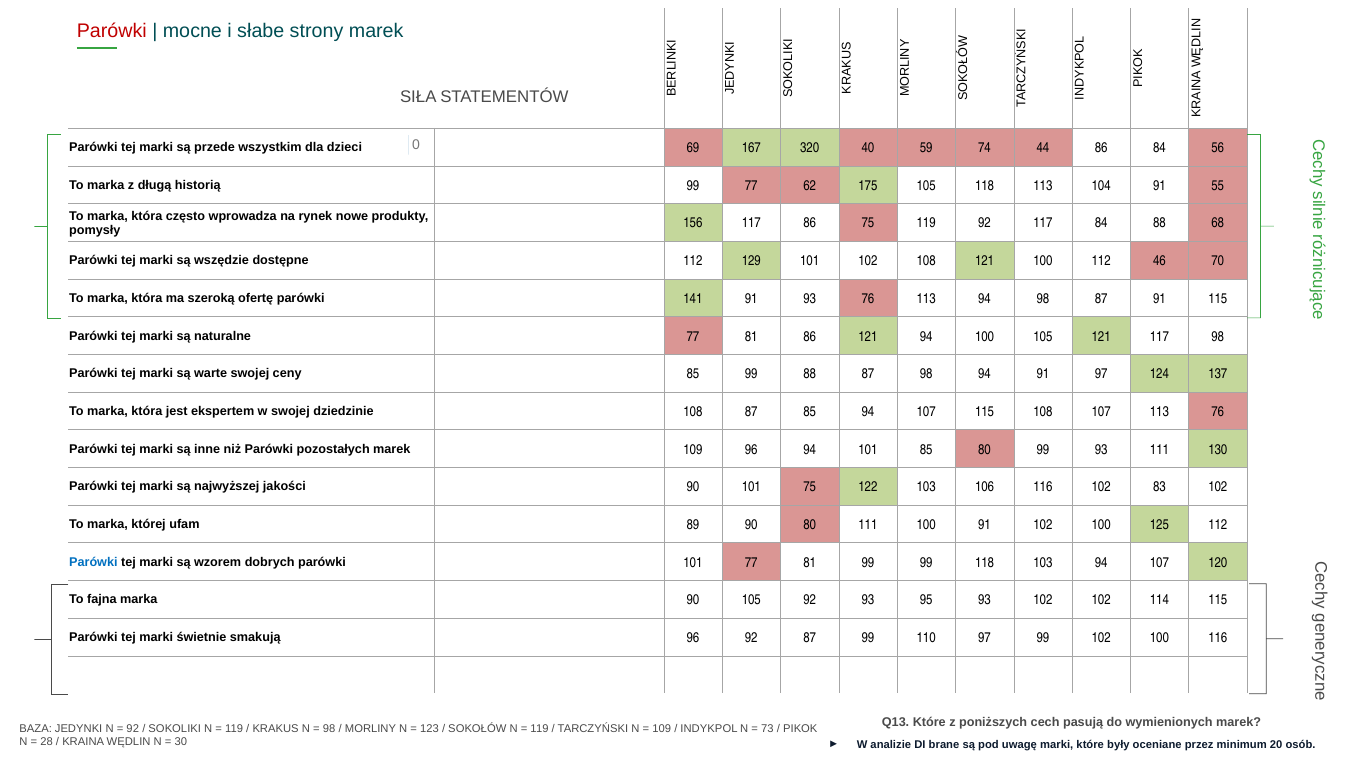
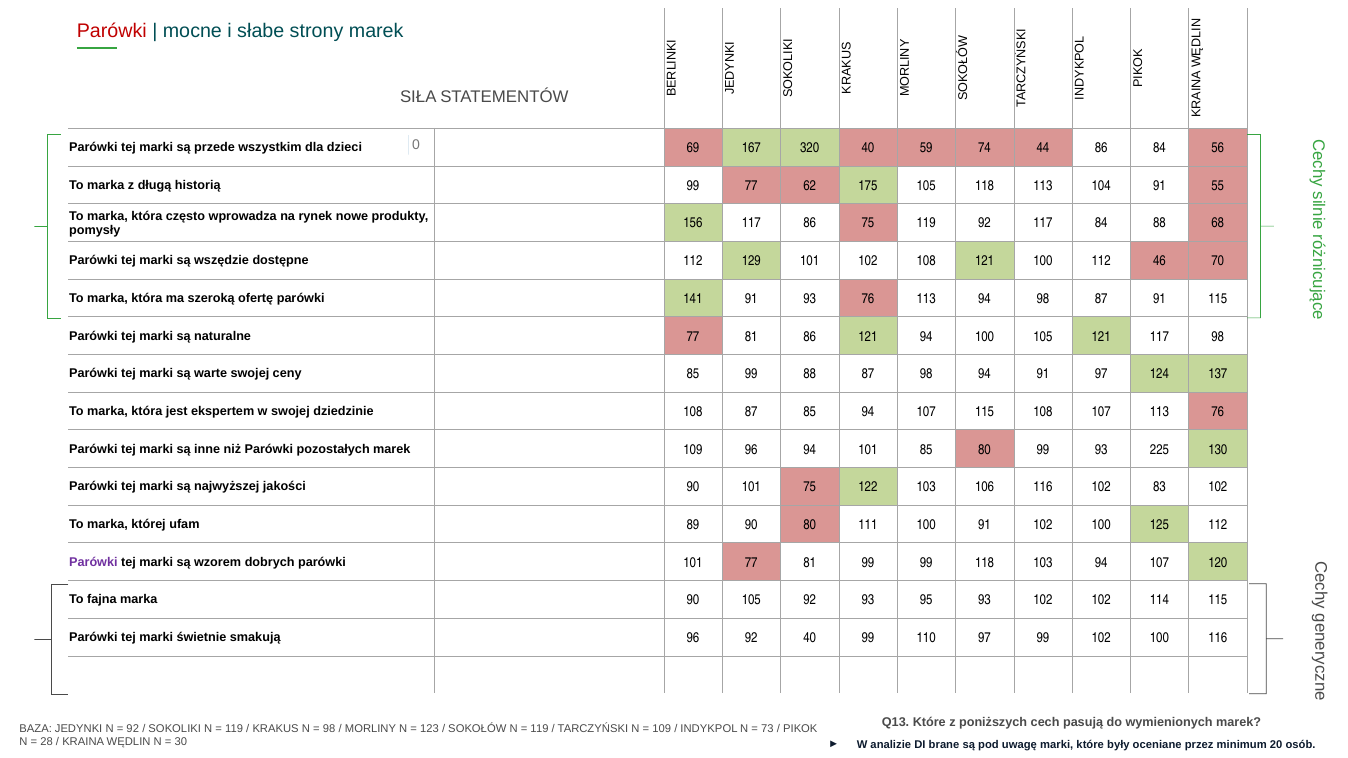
93 111: 111 -> 225 (1160, 450)
Parówki colour: blue -> purple (93, 562)
92 87: 87 -> 40 (810, 638)
